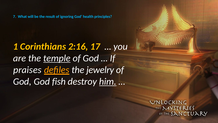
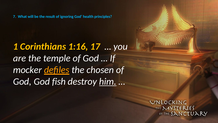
2:16: 2:16 -> 1:16 (78, 46)
temple underline: present -> none (57, 58)
praises: praises -> mocker (27, 70)
jewelry: jewelry -> chosen (100, 70)
